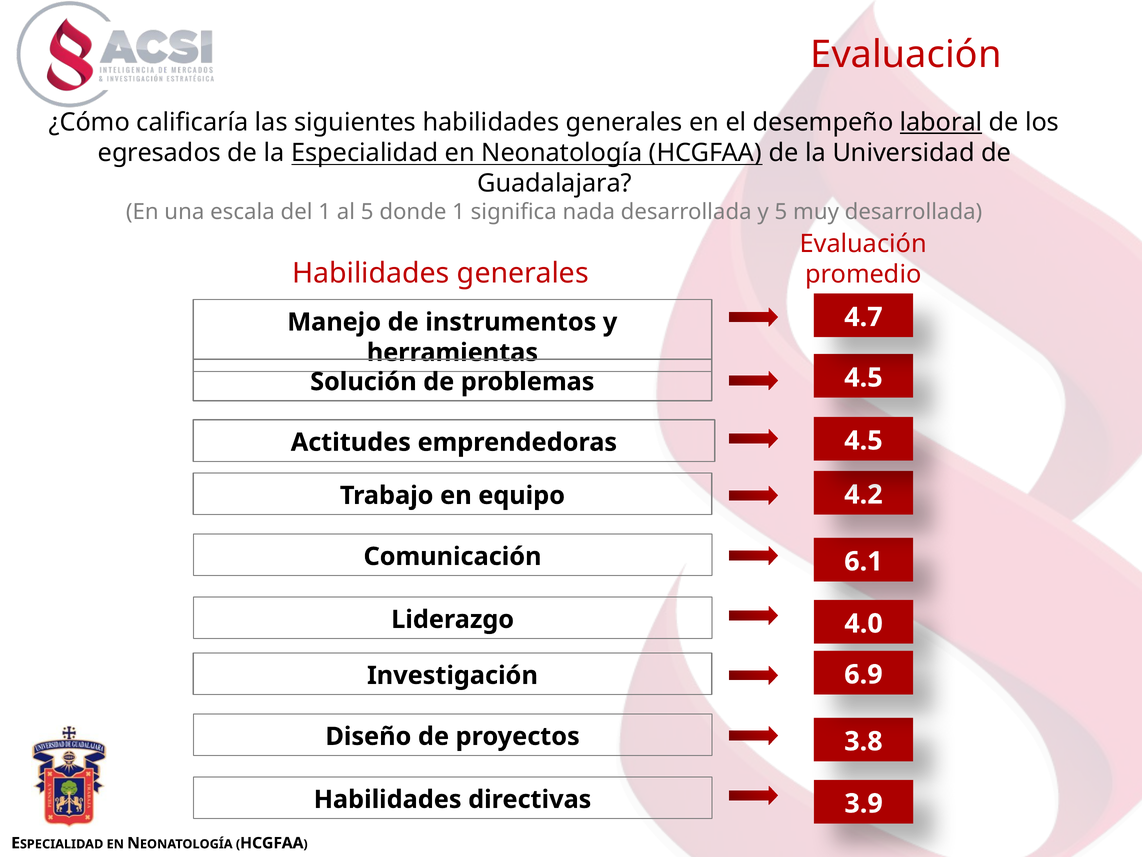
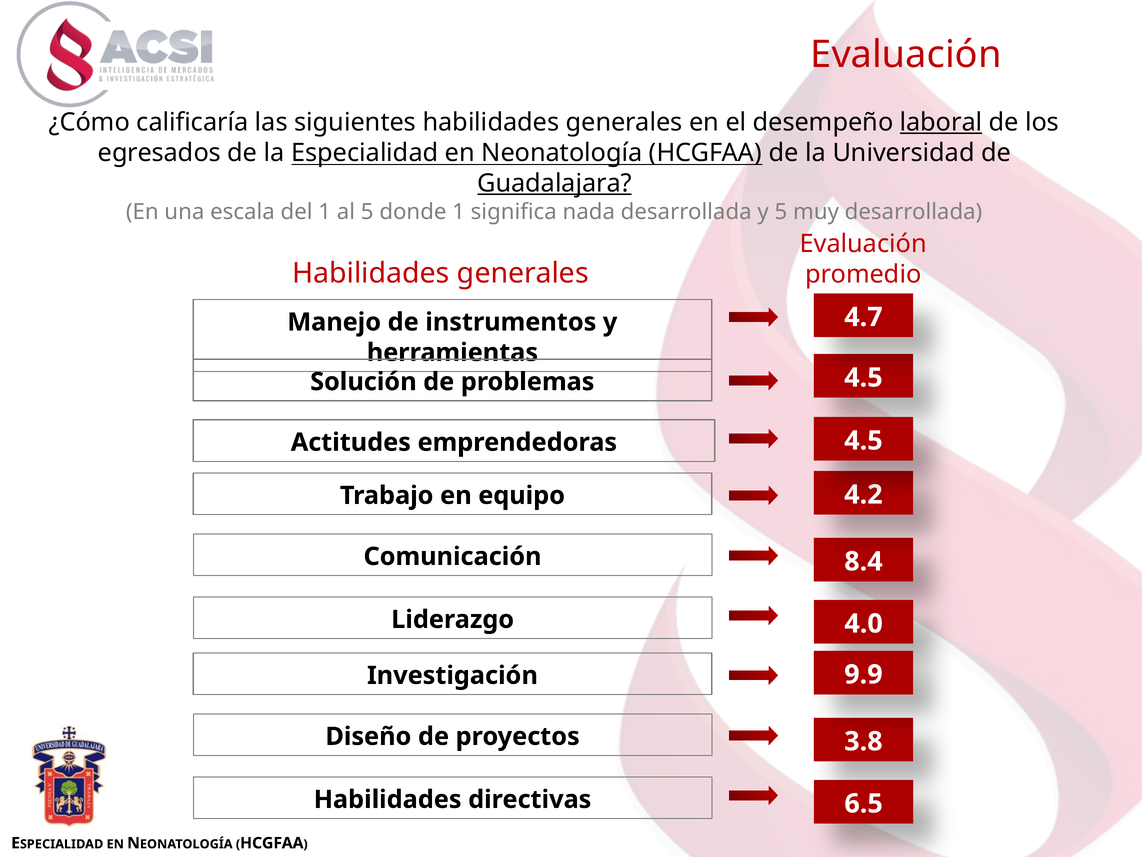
Guadalajara underline: none -> present (554, 183)
6.1: 6.1 -> 8.4 (863, 561)
6.9: 6.9 -> 9.9 (863, 674)
3.9: 3.9 -> 6.5 (864, 803)
